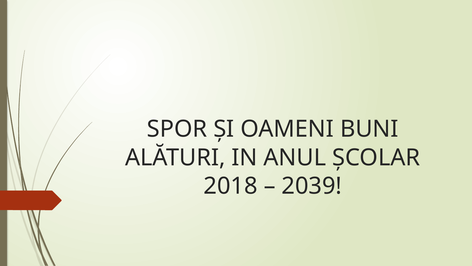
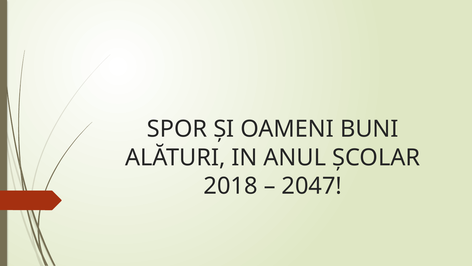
2039: 2039 -> 2047 (312, 186)
